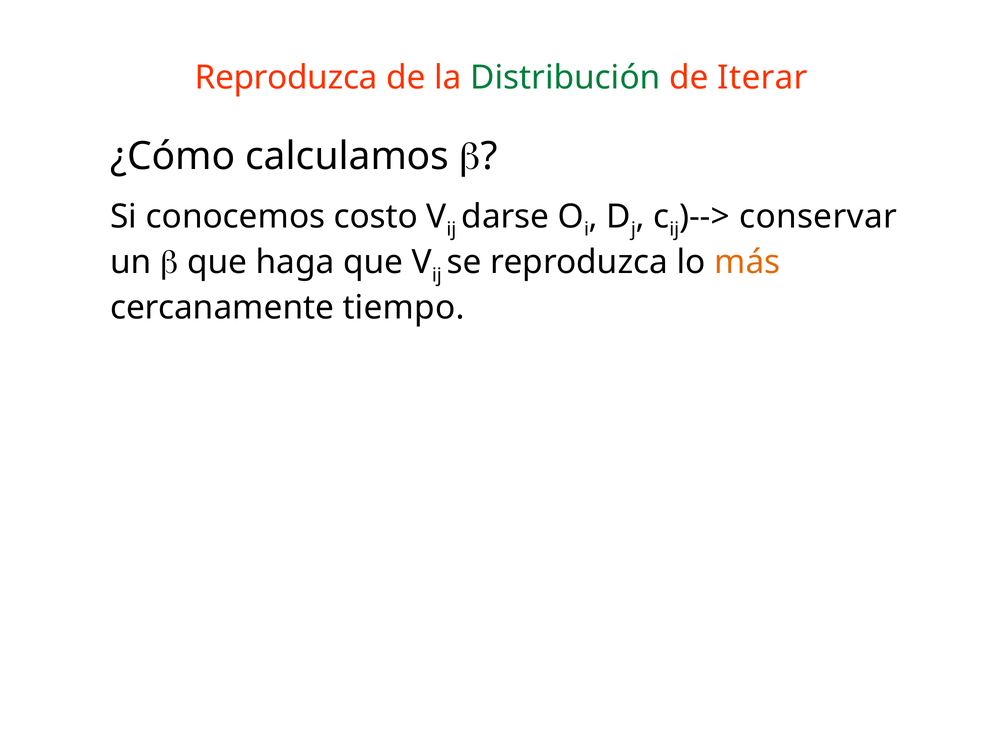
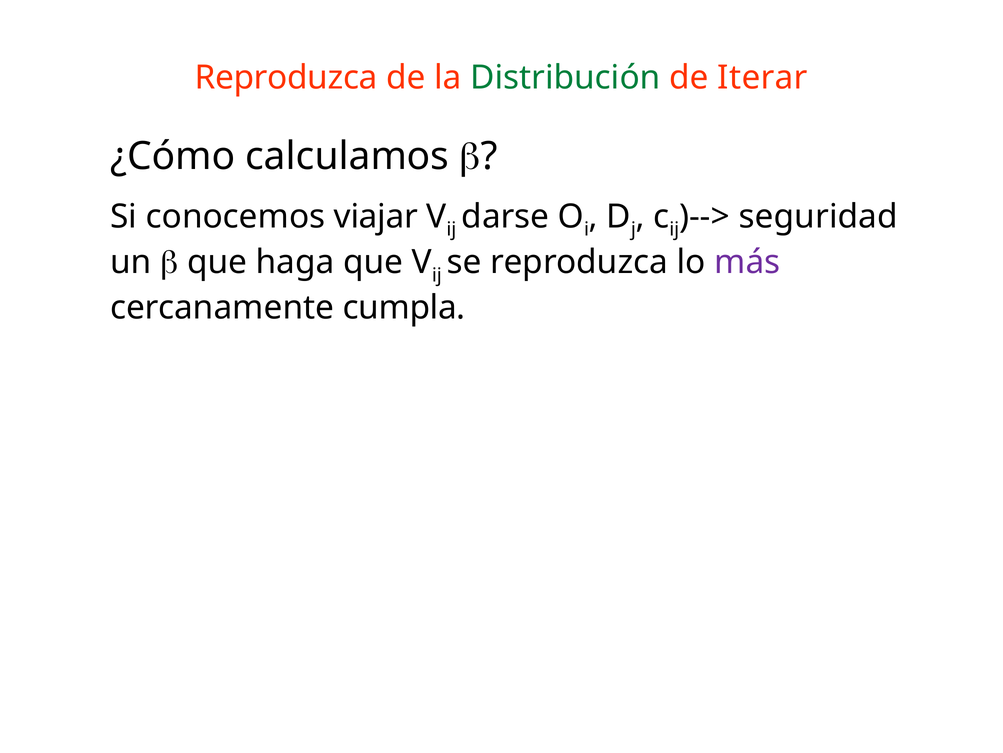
costo: costo -> viajar (376, 216)
conservar: conservar -> seguridad (818, 216)
más colour: orange -> purple (747, 262)
tiempo: tiempo -> cumpla (404, 308)
